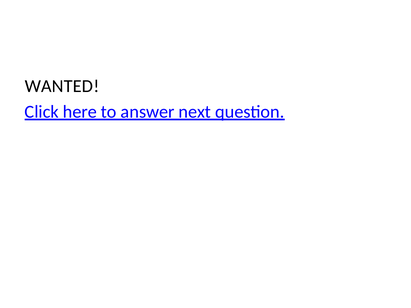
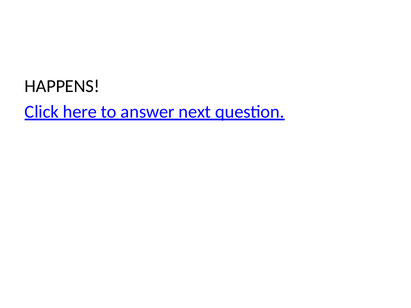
WANTED: WANTED -> HAPPENS (62, 86)
